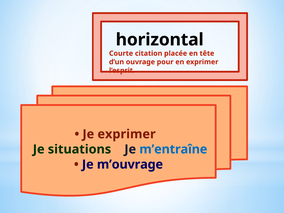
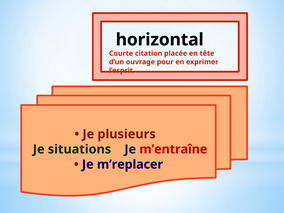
Je exprimer: exprimer -> plusieurs (127, 134)
m’entraîne colour: blue -> red (173, 149)
m’ouvrage: m’ouvrage -> m’replacer (130, 164)
